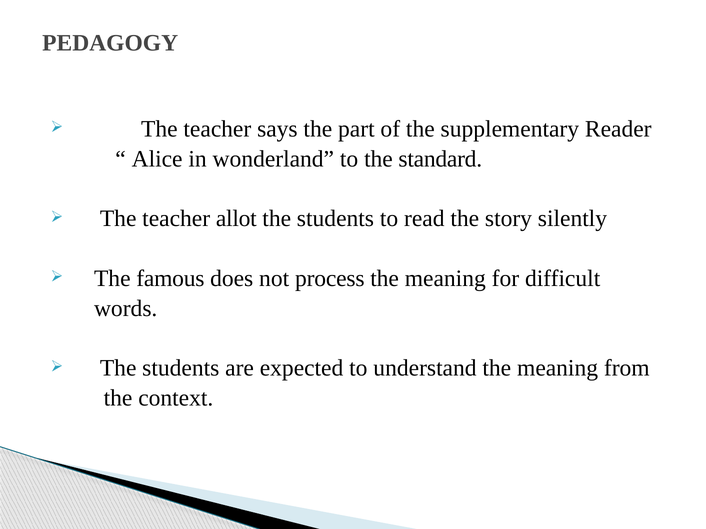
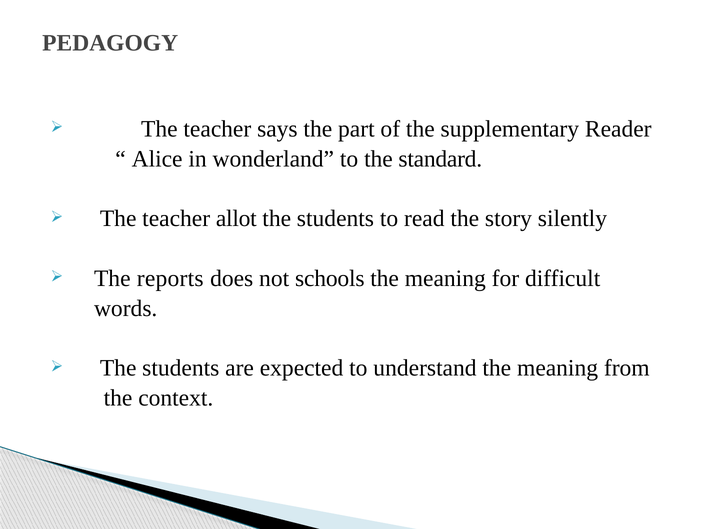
famous: famous -> reports (170, 279)
process: process -> schools (330, 279)
